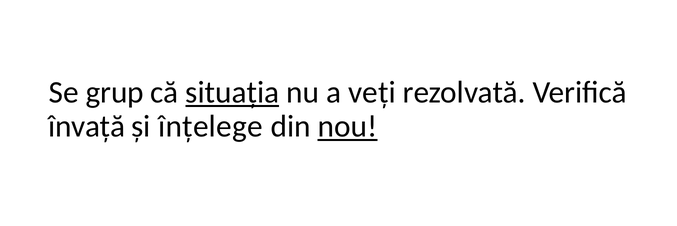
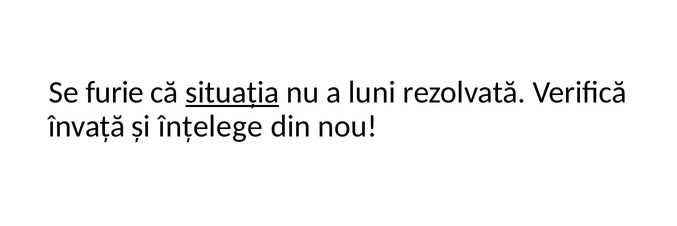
grup: grup -> furie (115, 92)
veți: veți -> luni (372, 92)
nou underline: present -> none (348, 126)
